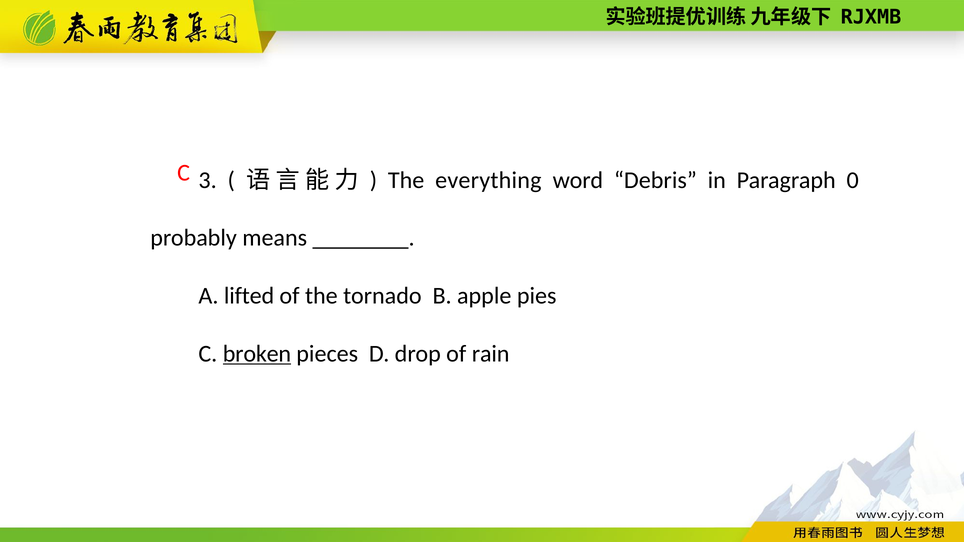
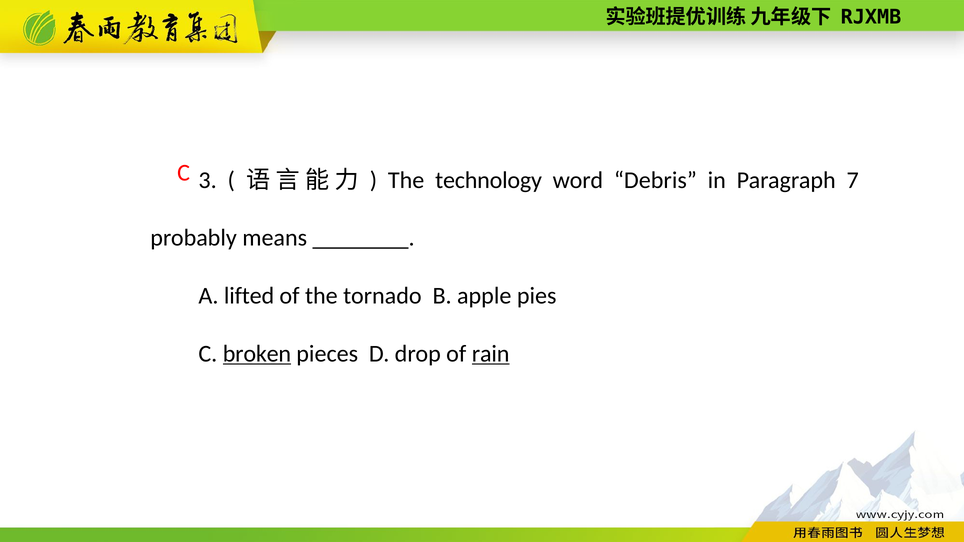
everything: everything -> technology (489, 180)
0: 0 -> 7 (853, 180)
rain underline: none -> present (491, 354)
